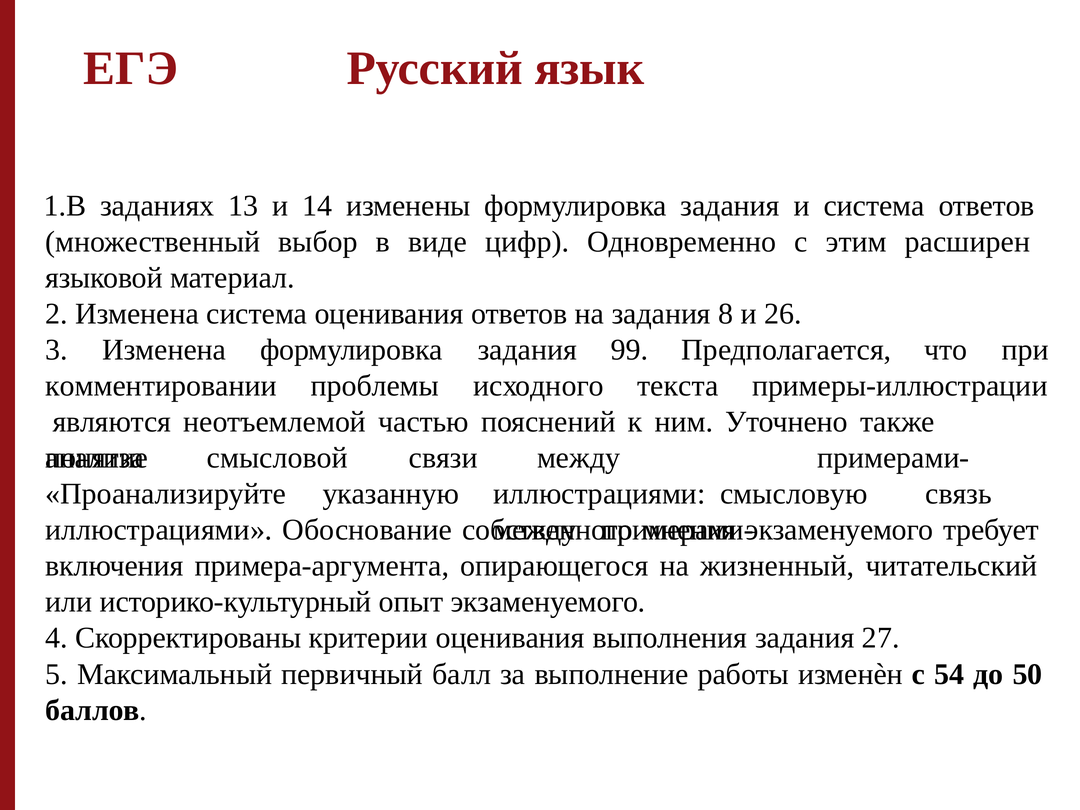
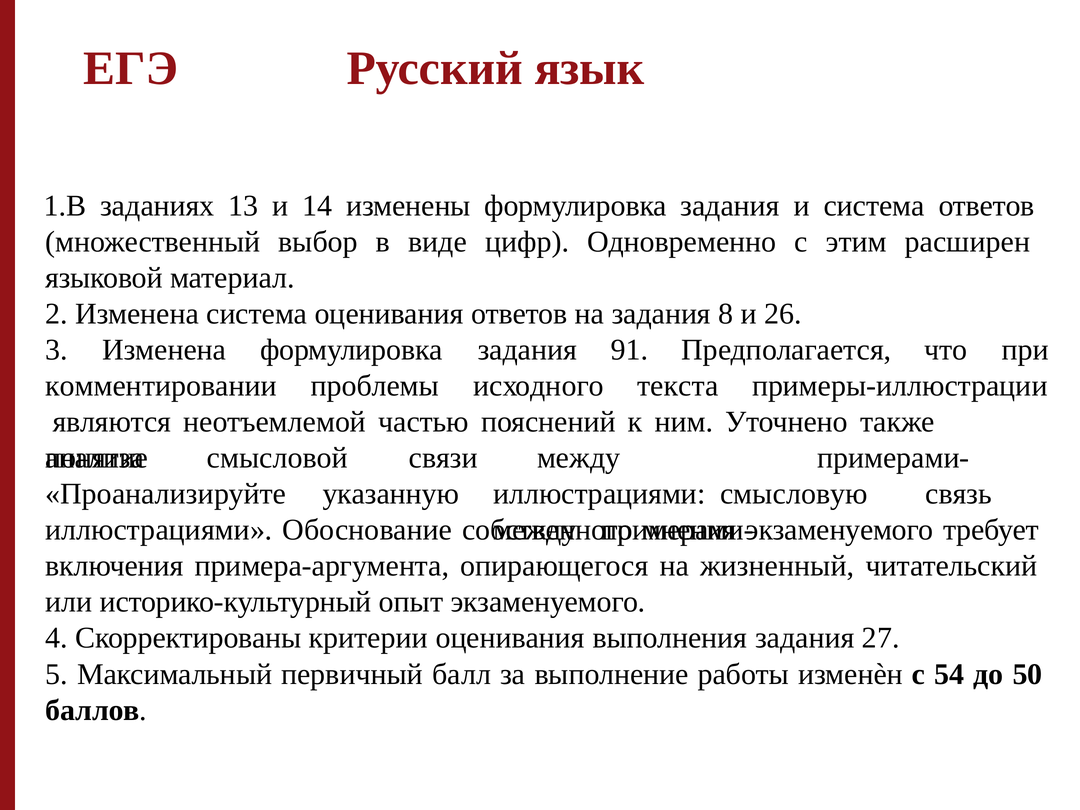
99: 99 -> 91 (630, 350)
